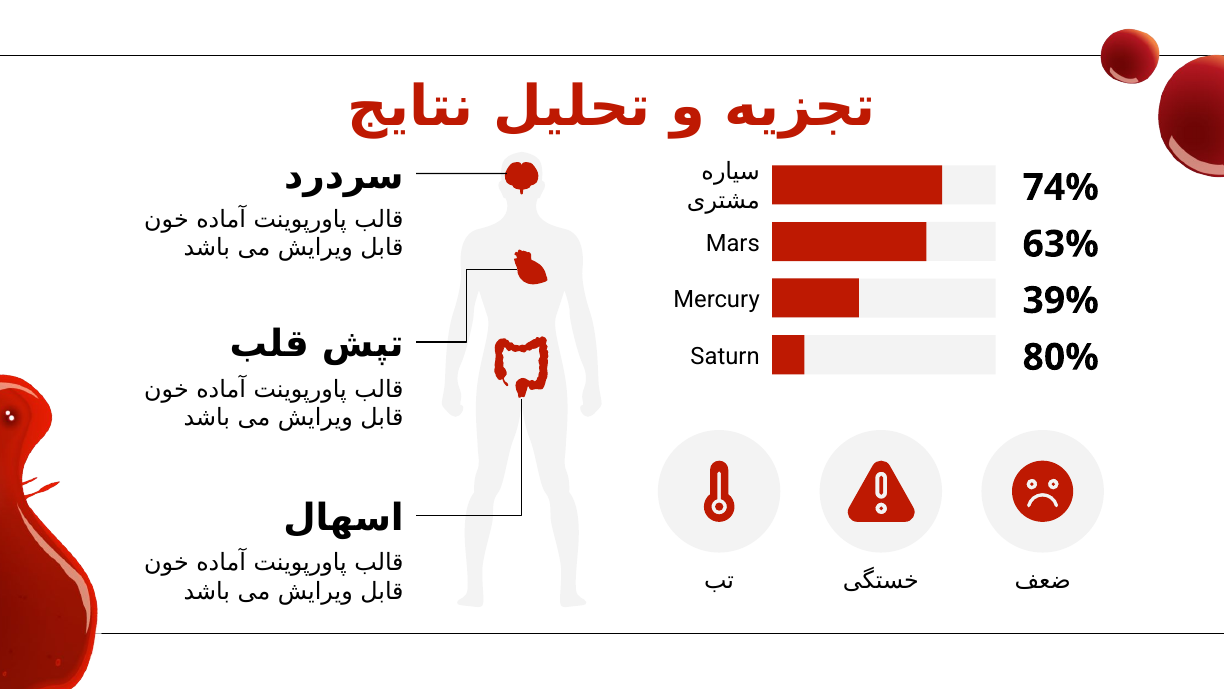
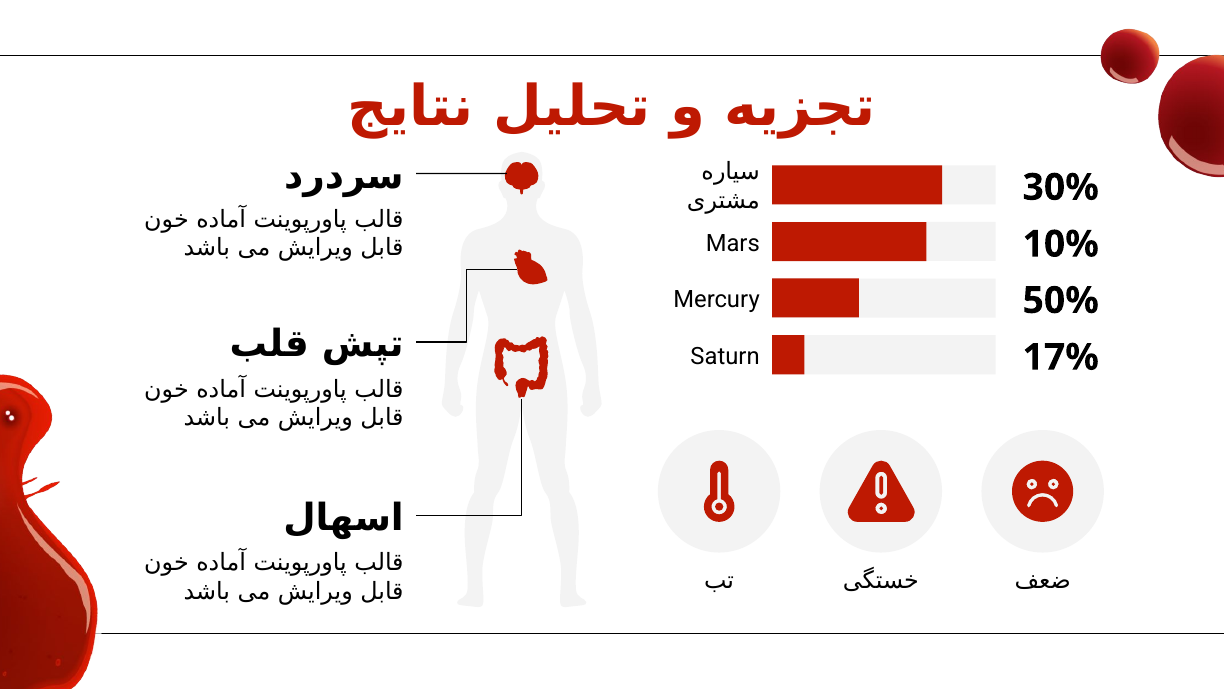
74%: 74% -> 30% (1061, 187)
63%: 63% -> 10% (1061, 244)
39%: 39% -> 50% (1061, 300)
80%: 80% -> 17% (1061, 357)
